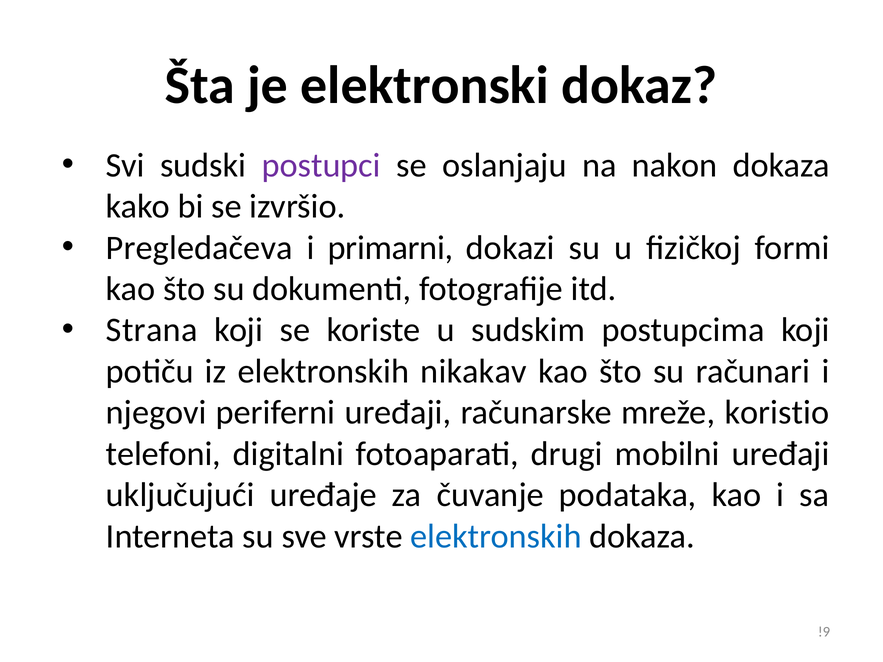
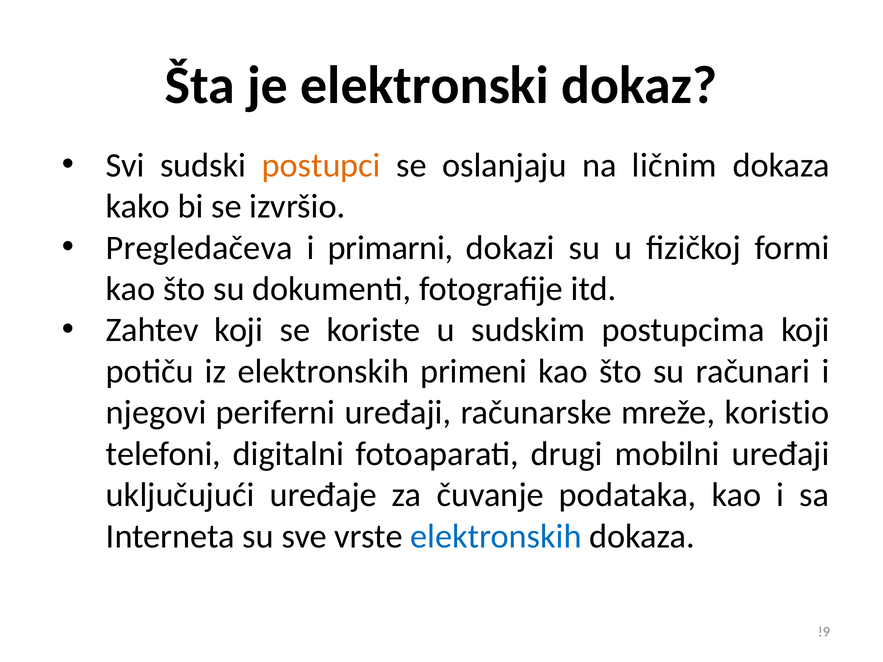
postupci colour: purple -> orange (321, 165)
nakon: nakon -> ličnim (674, 165)
Strana: Strana -> Zahtev (152, 330)
nikakav: nikakav -> primeni (474, 372)
